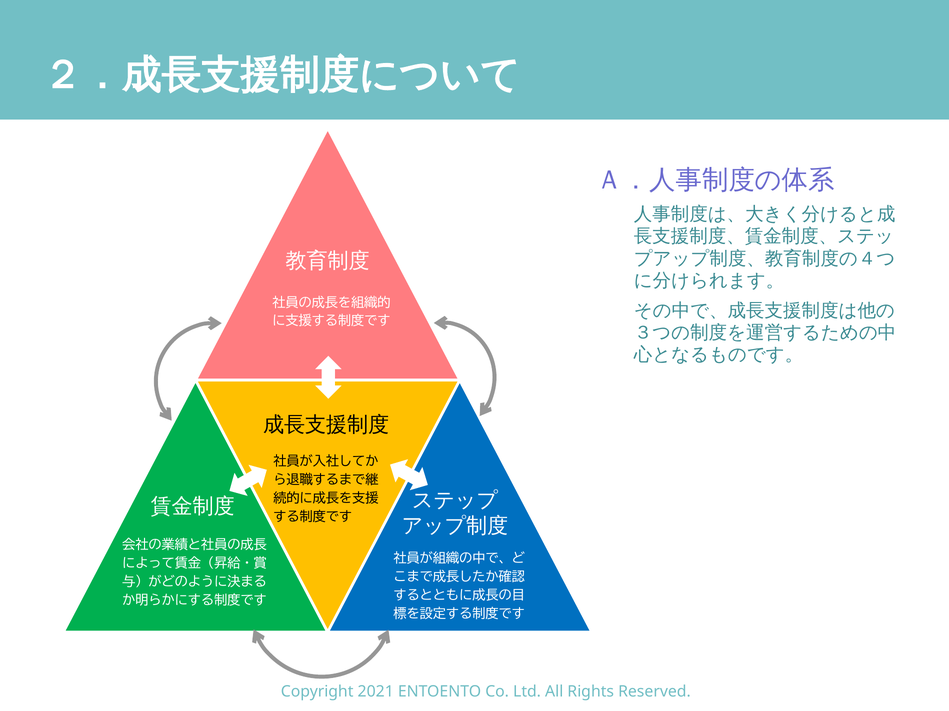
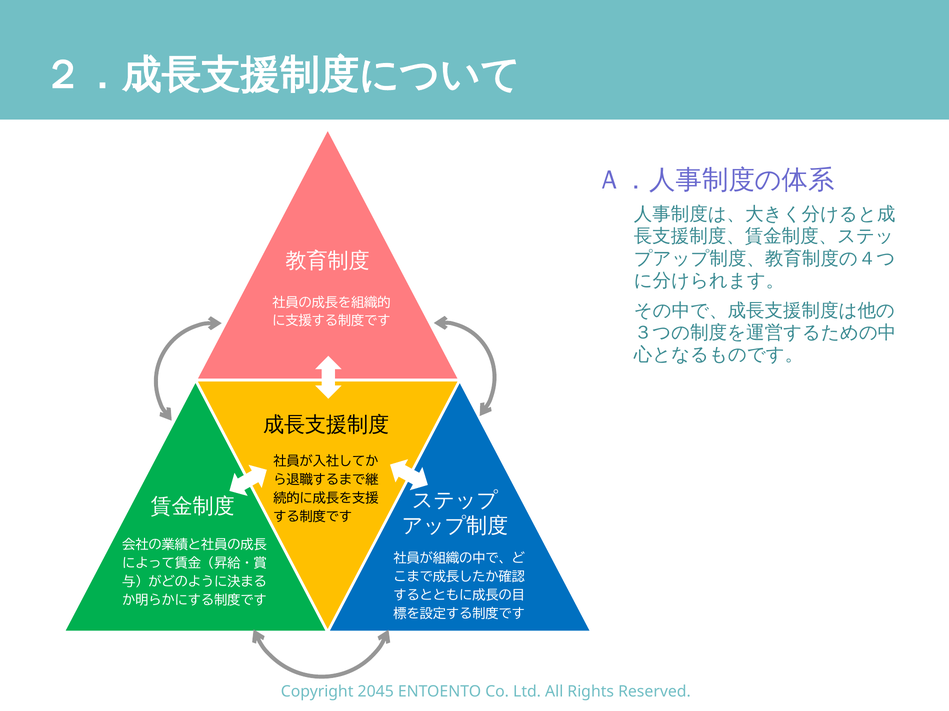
2021: 2021 -> 2045 (376, 692)
